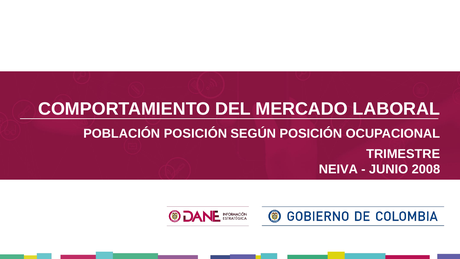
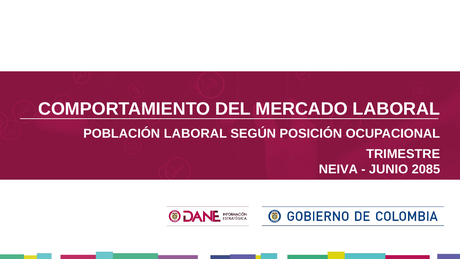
POBLACIÓN POSICIÓN: POSICIÓN -> LABORAL (195, 133)
2008: 2008 -> 2085 (426, 169)
